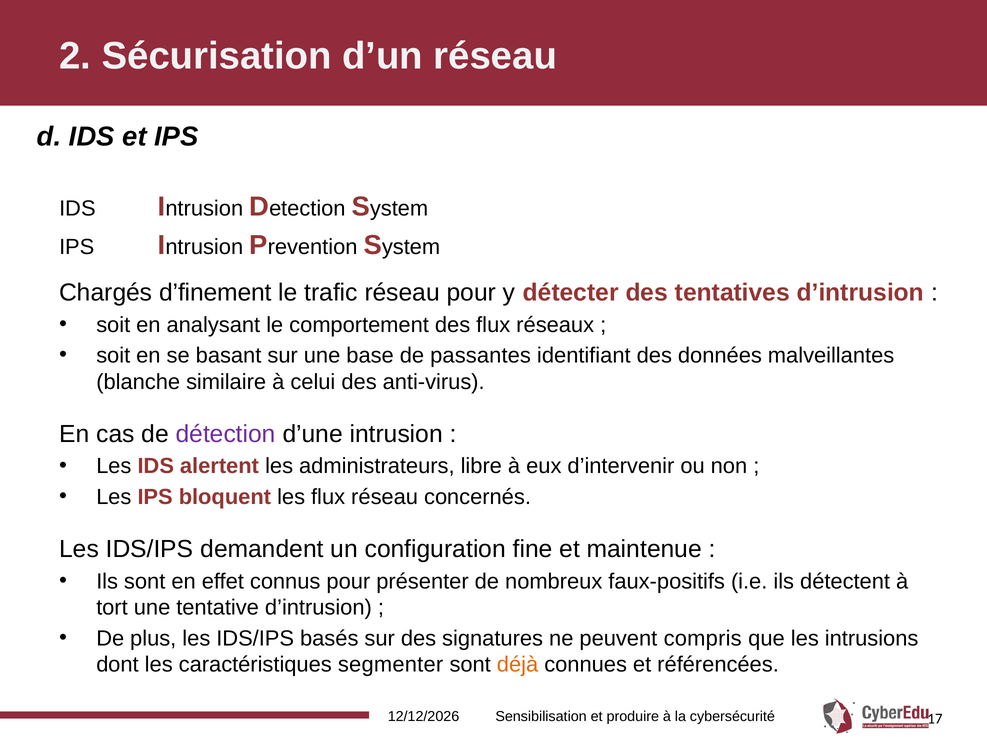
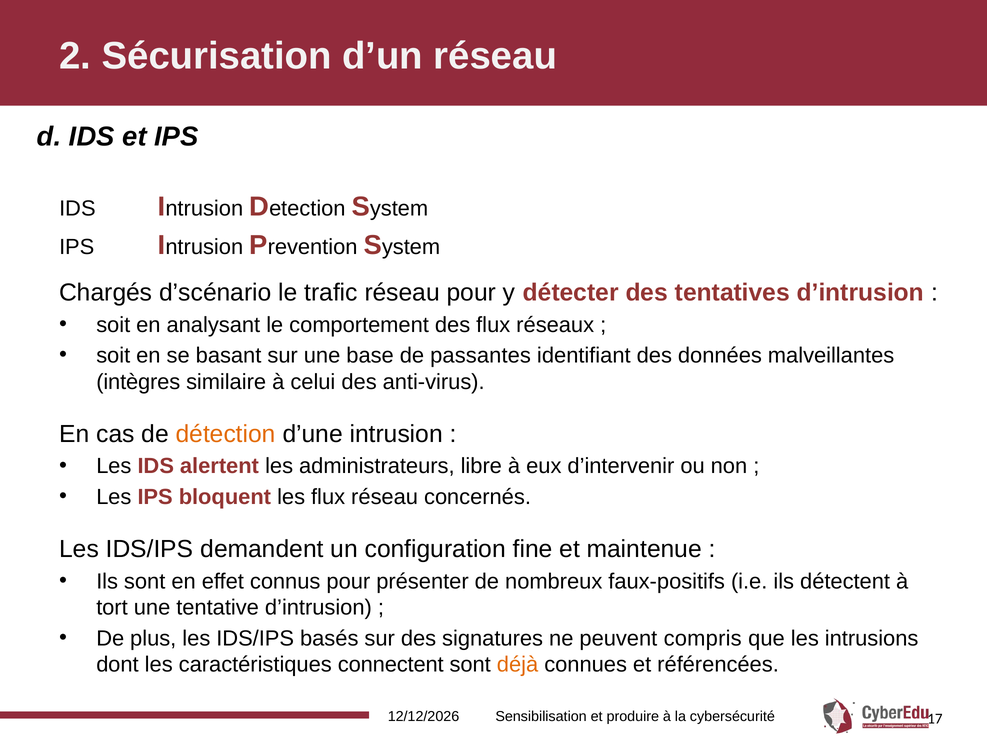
d’finement: d’finement -> d’scénario (215, 293)
blanche: blanche -> intègres (138, 382)
détection colour: purple -> orange (226, 434)
segmenter: segmenter -> connectent (391, 665)
